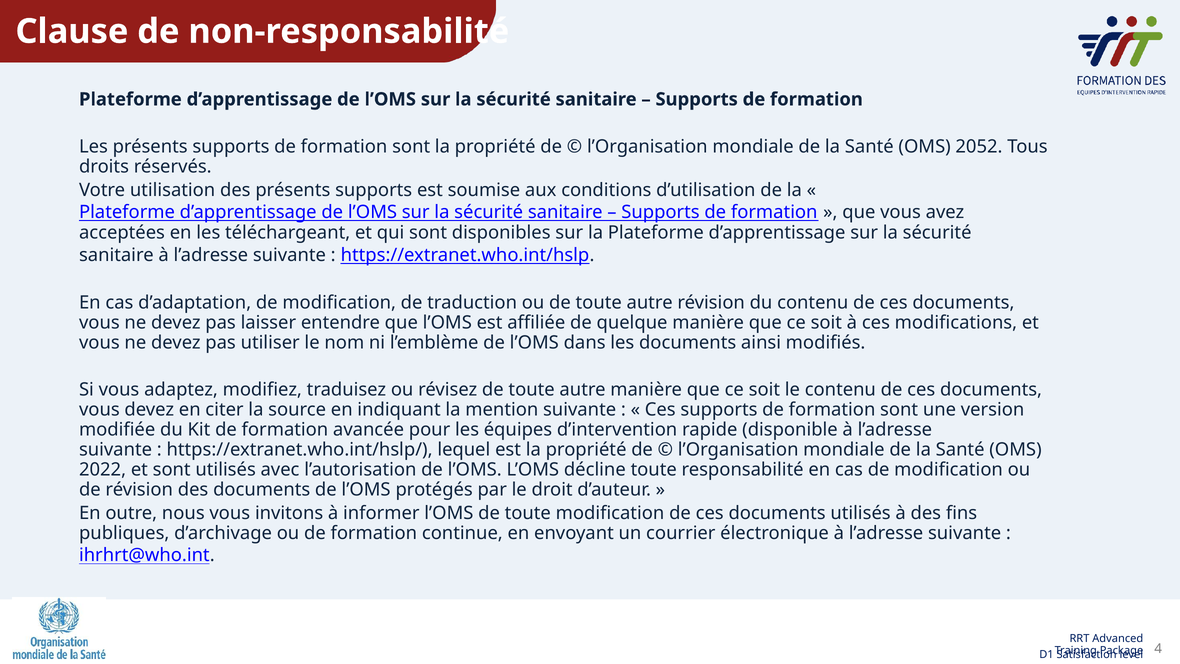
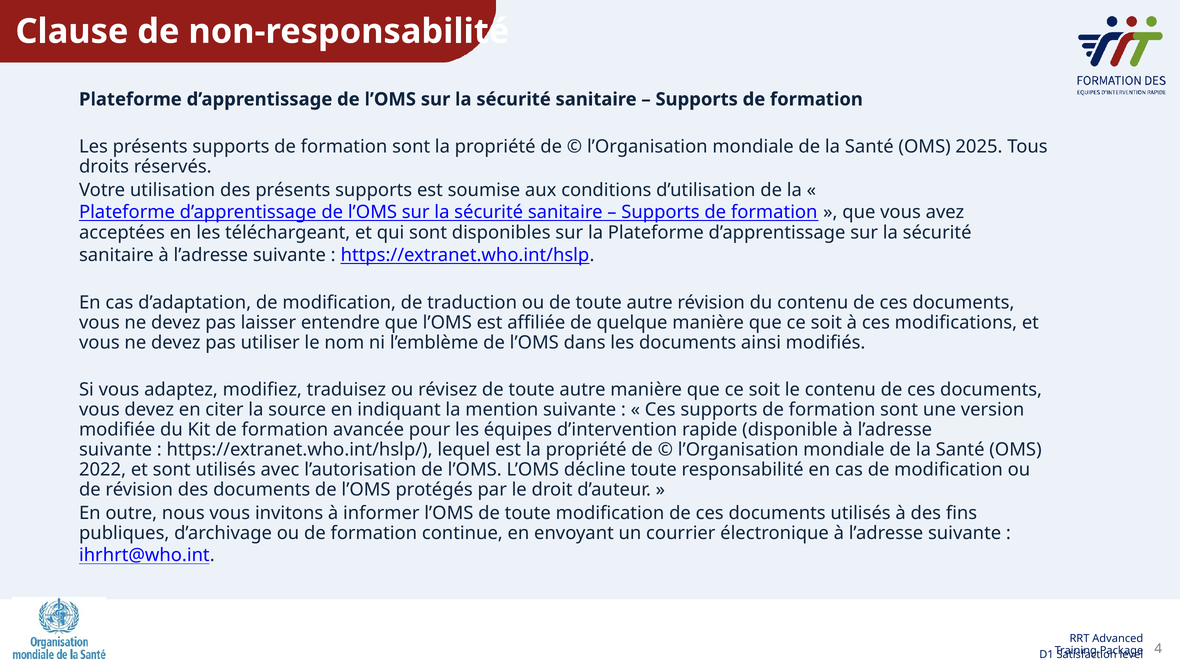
2052: 2052 -> 2025 (979, 146)
